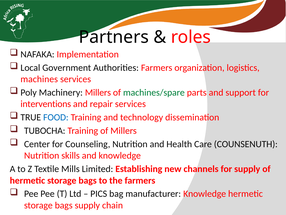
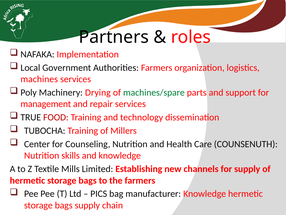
Machinery Millers: Millers -> Drying (98, 92)
interventions: interventions -> management (46, 104)
FOOD colour: blue -> red (56, 117)
